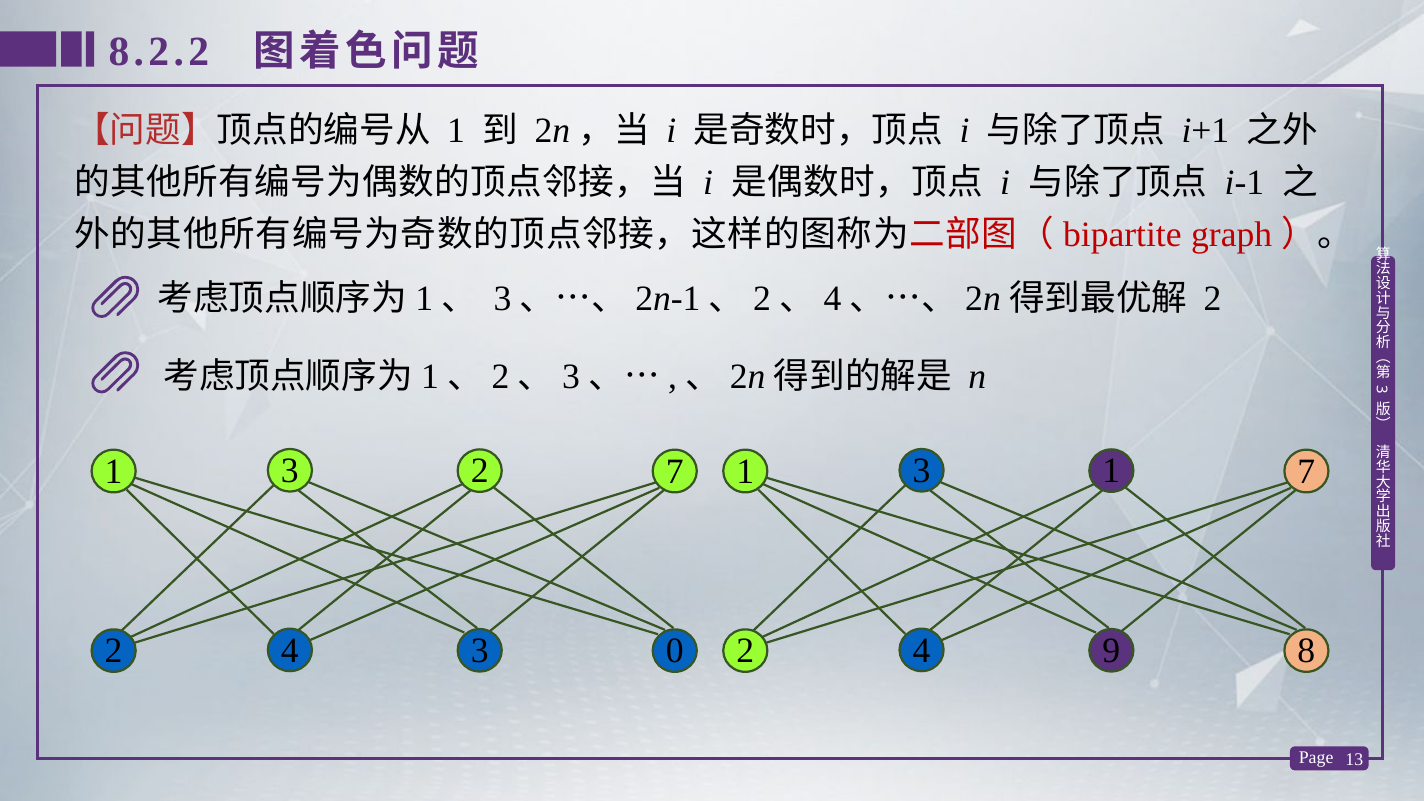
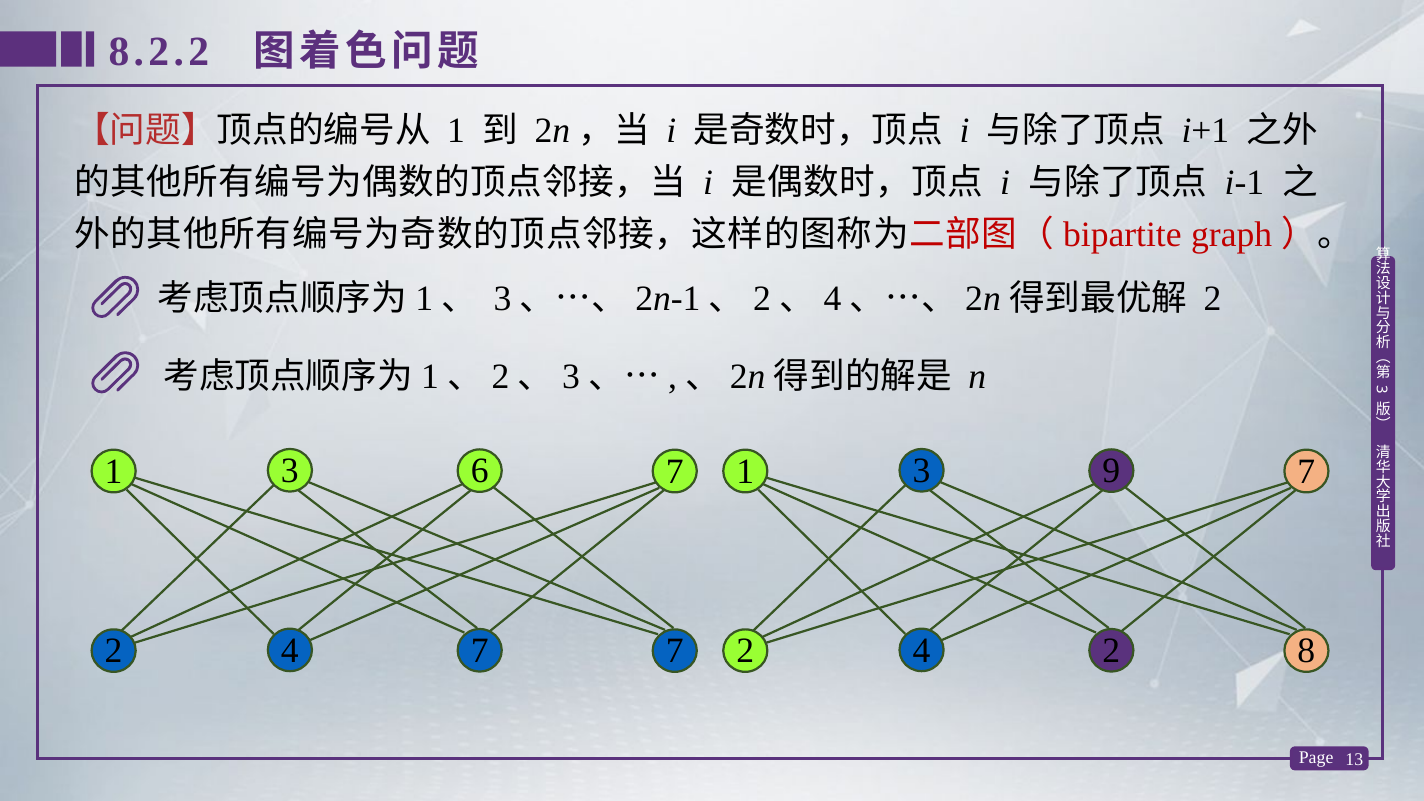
1 2: 2 -> 6 (480, 471)
1 1: 1 -> 9 (1111, 471)
4 0: 0 -> 7 (675, 651)
3: 3 -> 7 (480, 651)
2 9: 9 -> 2 (1111, 651)
